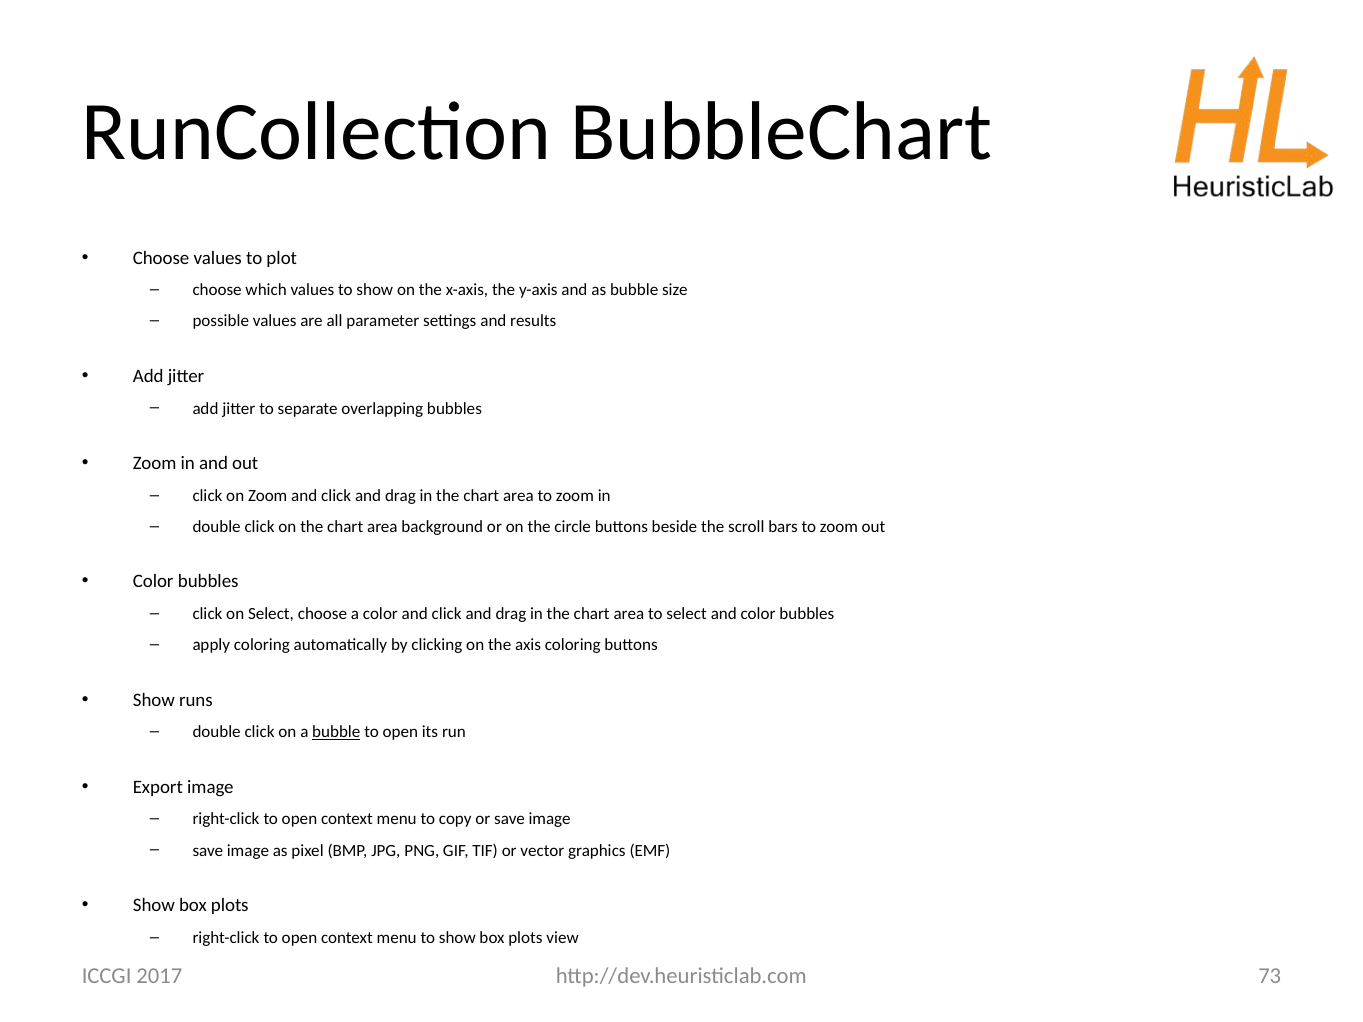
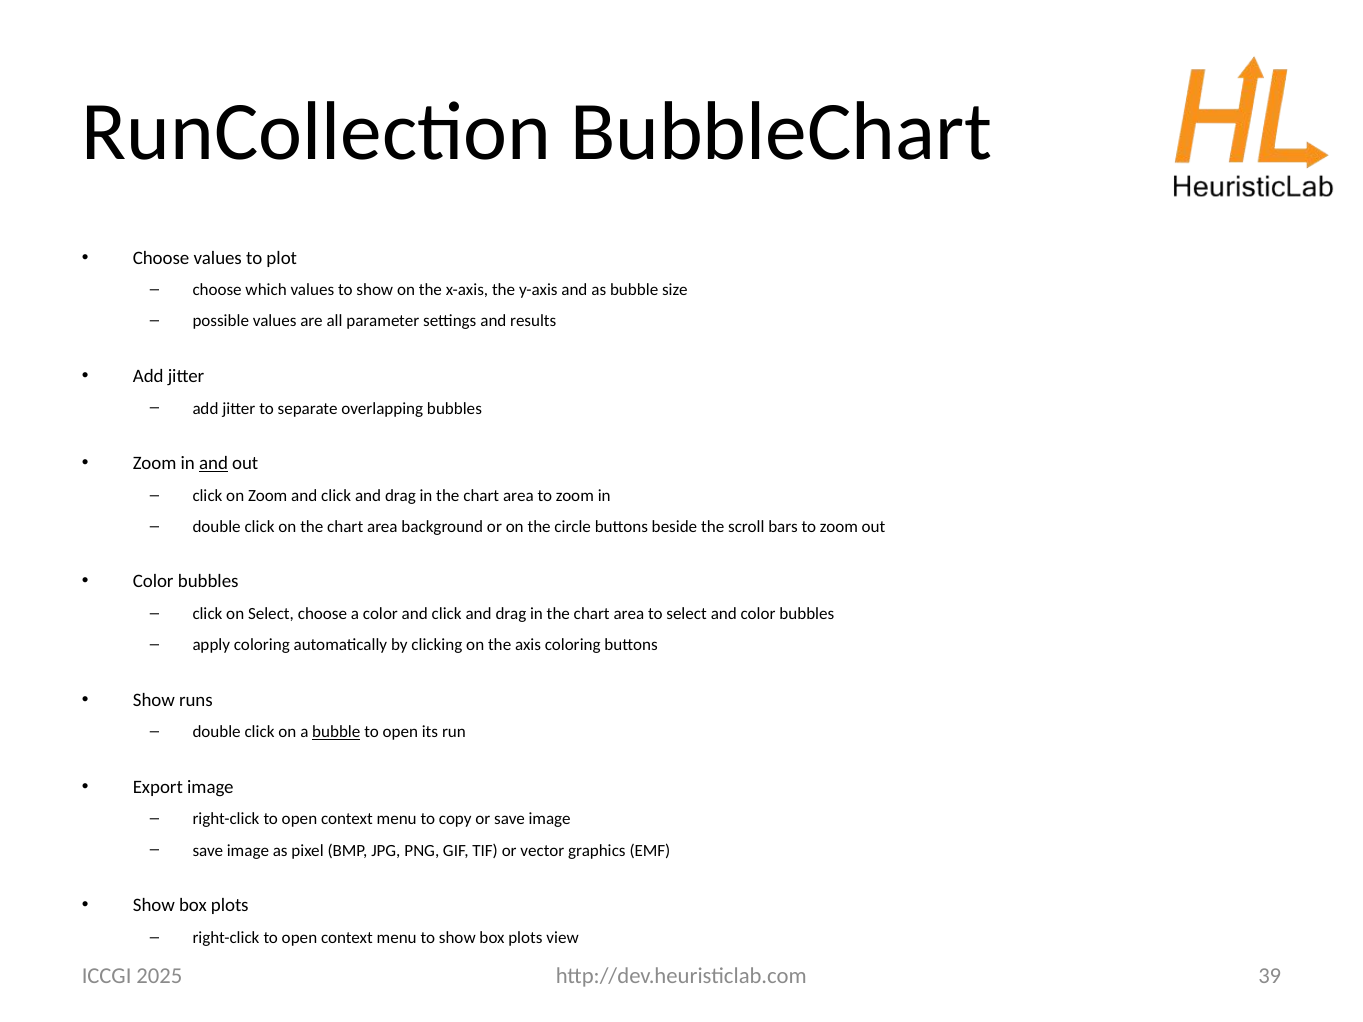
and underline: none -> present (214, 464)
73: 73 -> 39 (1270, 976)
2017: 2017 -> 2025 (159, 976)
